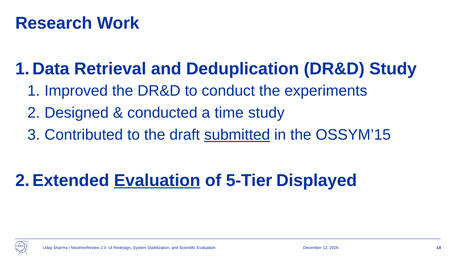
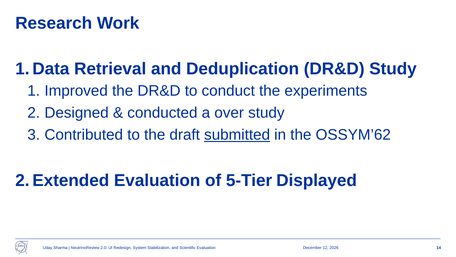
time: time -> over (229, 113)
OSSYM’15: OSSYM’15 -> OSSYM’62 (353, 135)
Evaluation underline: present -> none (157, 180)
